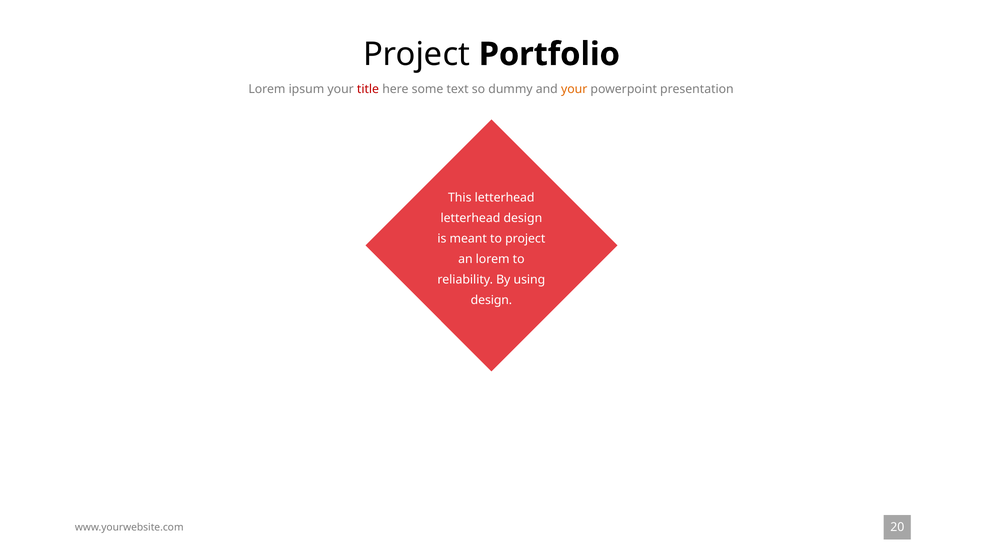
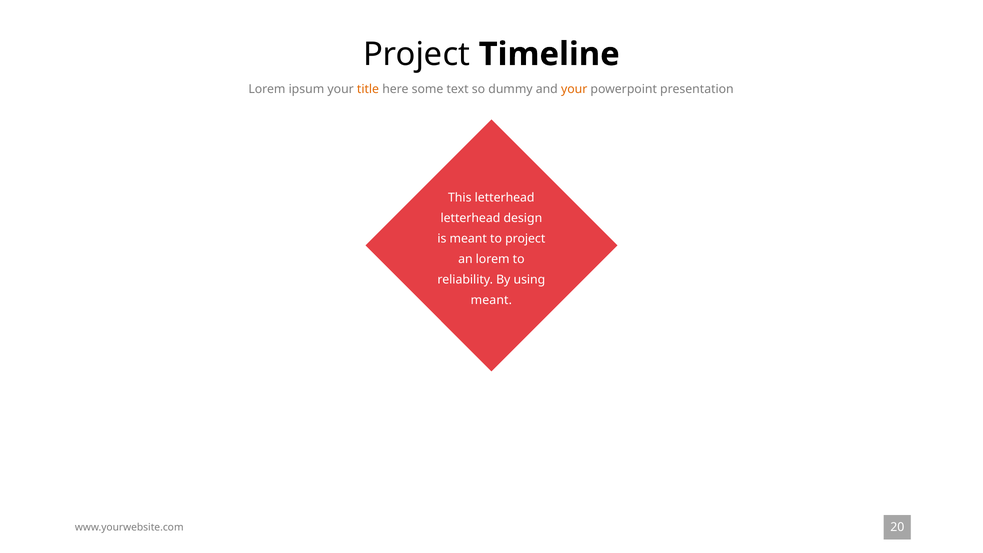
Portfolio: Portfolio -> Timeline (549, 54)
title colour: red -> orange (368, 89)
design: design -> meant (491, 300)
